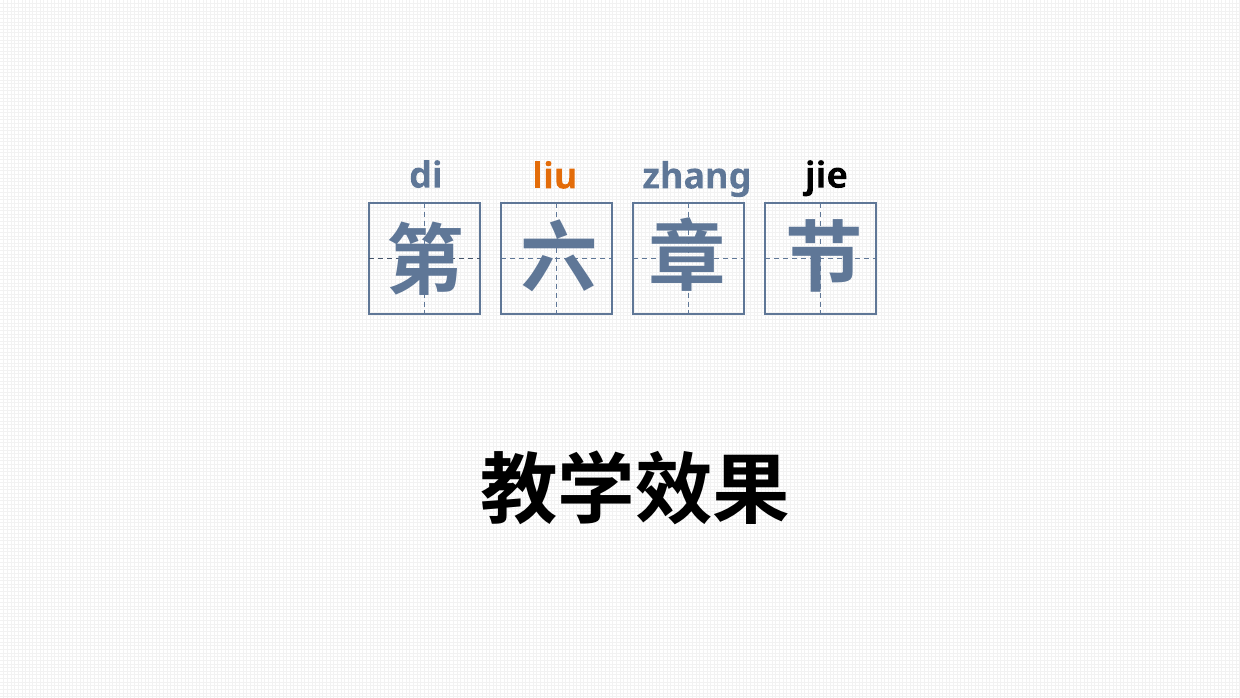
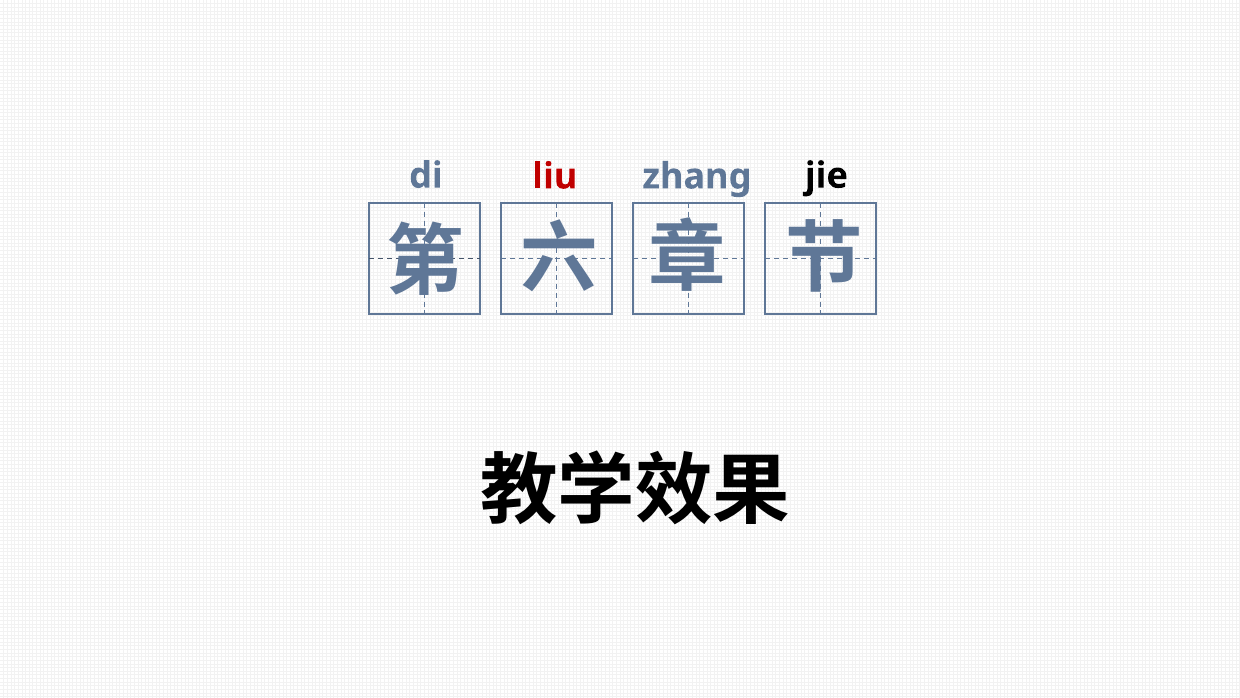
liu colour: orange -> red (555, 176)
